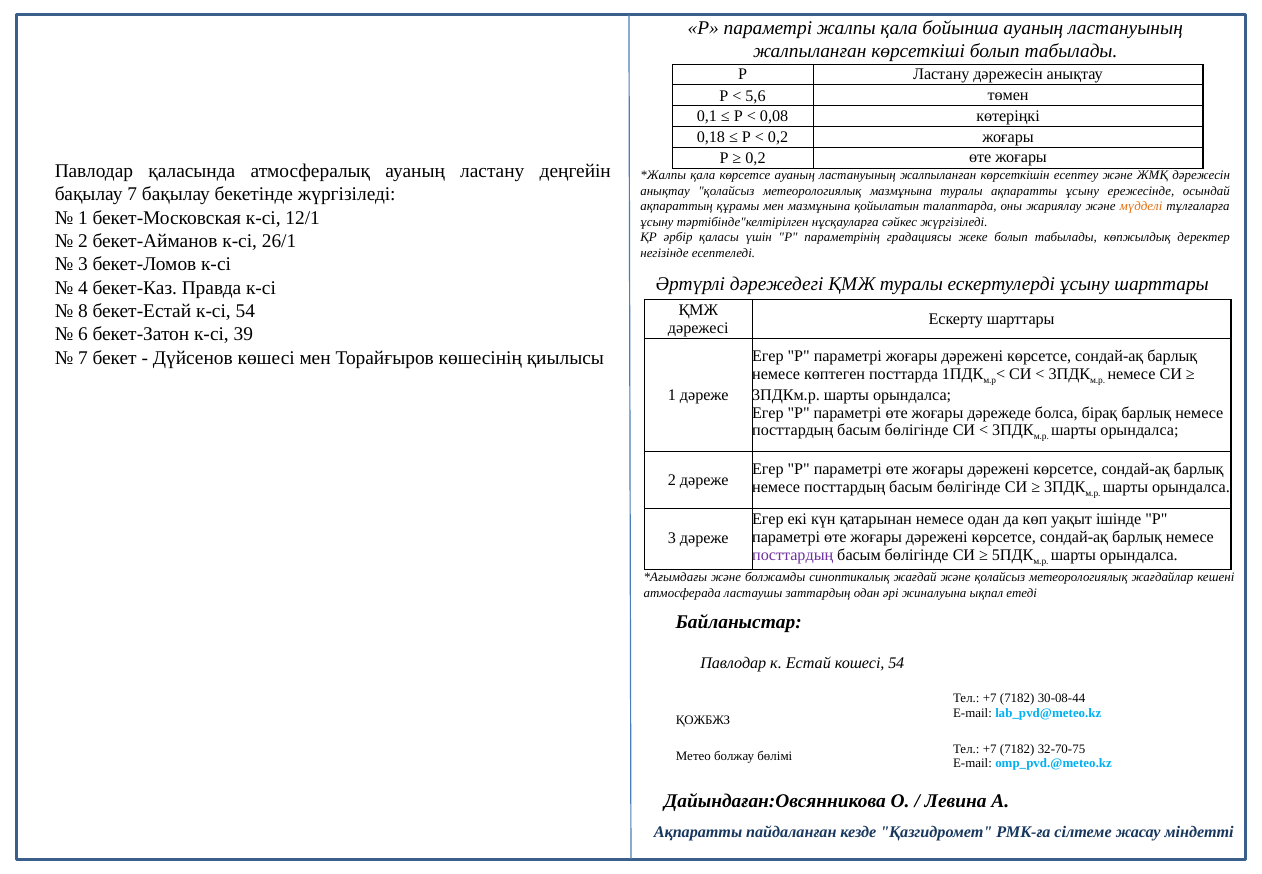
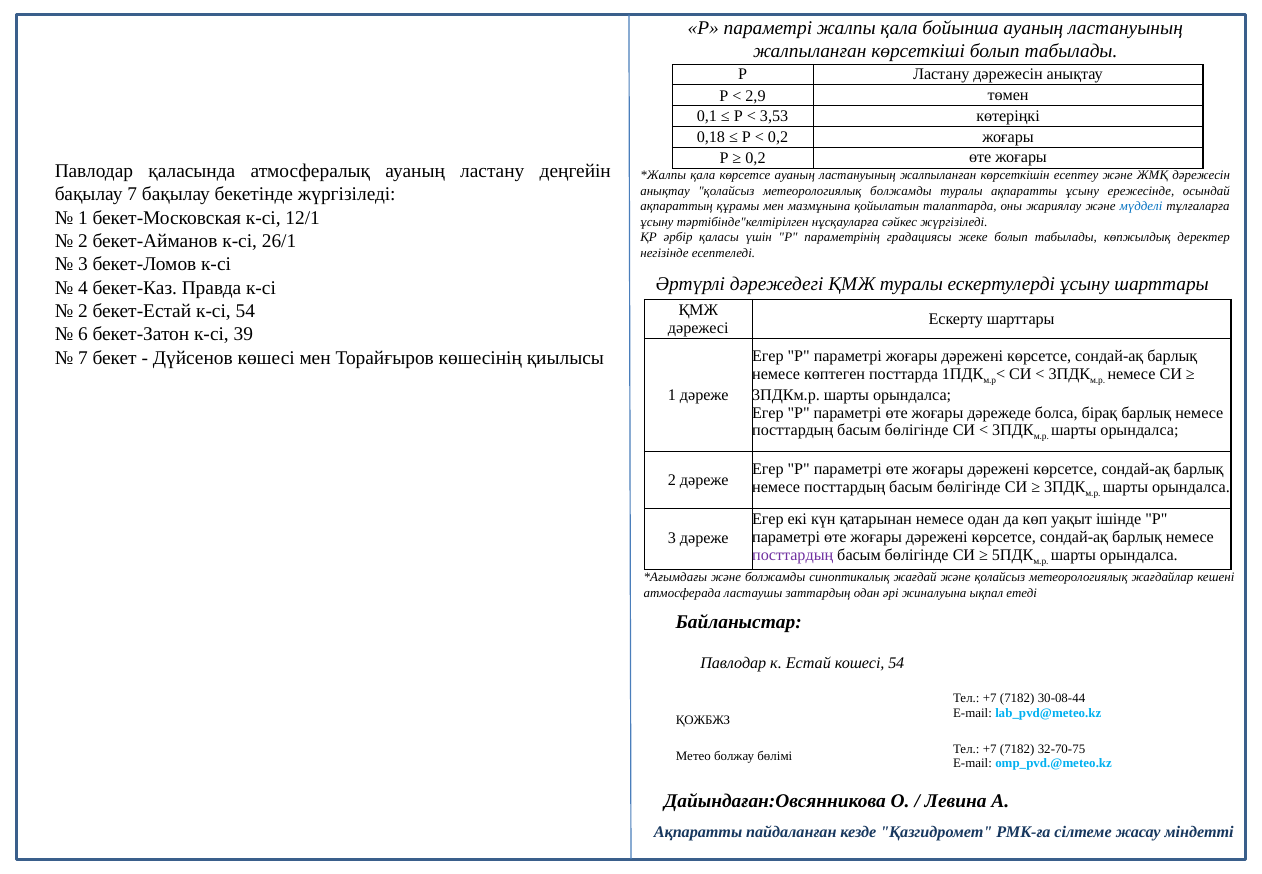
5,6: 5,6 -> 2,9 (756, 96)
0,08: 0,08 -> 3,53 (774, 116)
метеорологиялық мазмұнына: мазмұнына -> болжамды (901, 191)
мүдделі colour: orange -> blue (1141, 207)
8: 8 -> 2 (83, 311)
